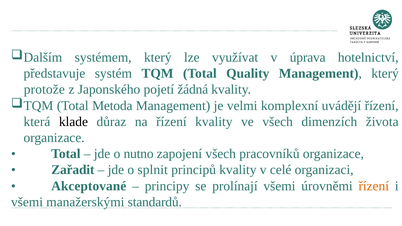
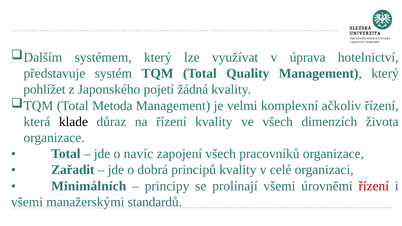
protože: protože -> pohlížet (44, 90)
uvádějí: uvádějí -> ačkoliv (341, 106)
nutno: nutno -> navíc (138, 154)
splnit: splnit -> dobrá (153, 170)
Akceptované: Akceptované -> Minimálních (89, 186)
řízení colour: orange -> red (374, 186)
